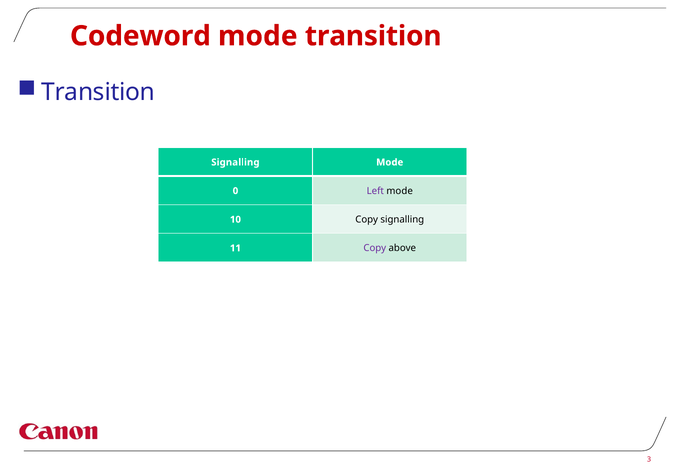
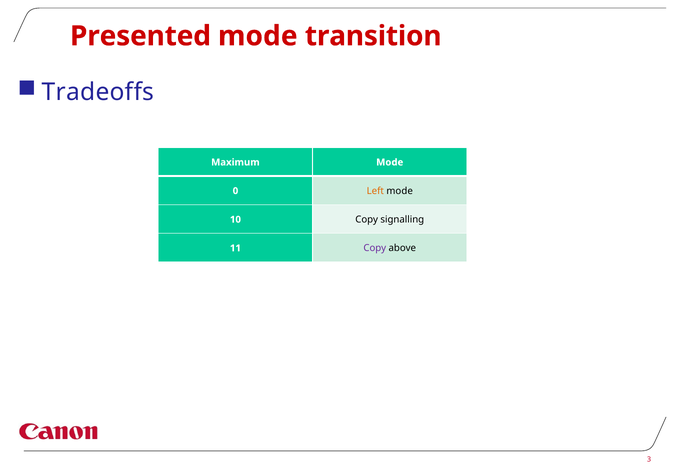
Codeword: Codeword -> Presented (140, 36)
Transition: Transition -> Tradeoffs (98, 92)
Signalling: Signalling -> Maximum (235, 162)
Left colour: purple -> orange (375, 191)
